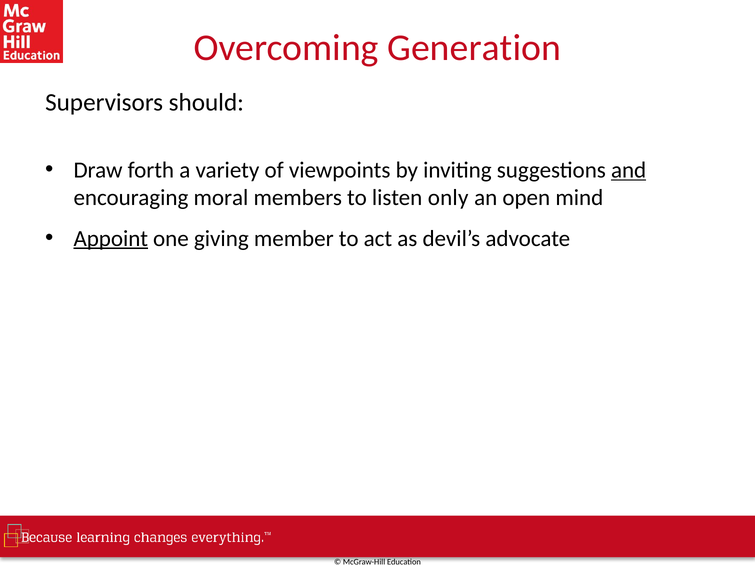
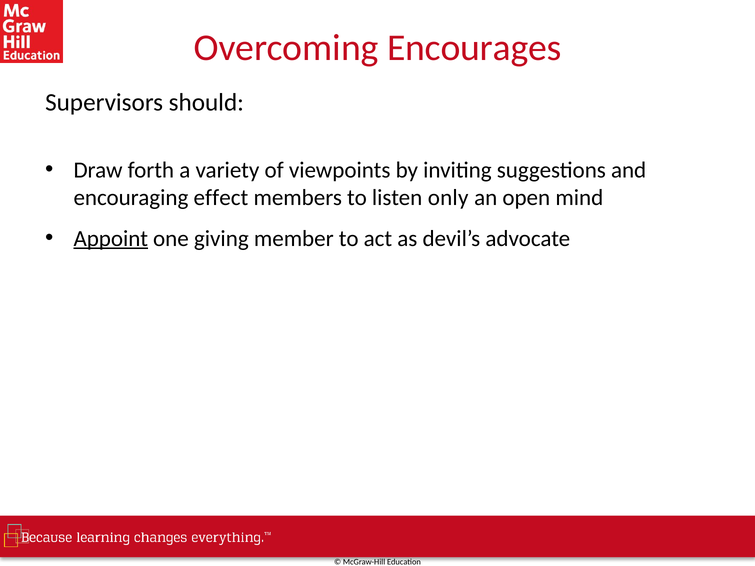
Generation: Generation -> Encourages (474, 48)
and underline: present -> none (629, 170)
moral: moral -> effect (221, 198)
